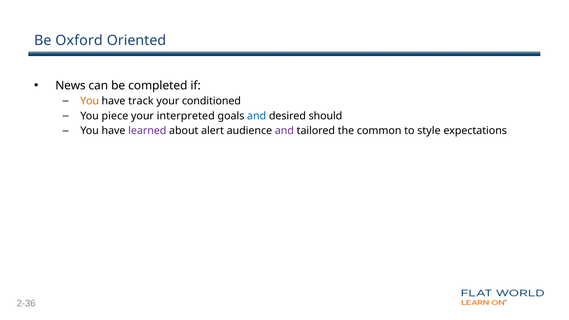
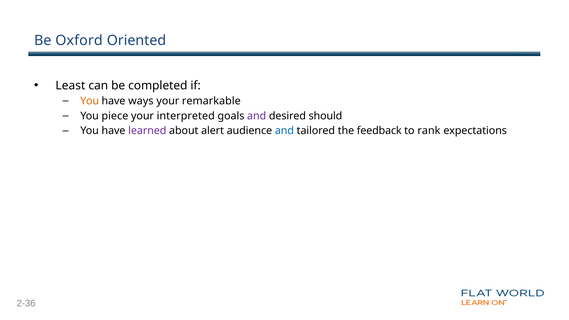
News: News -> Least (70, 86)
track: track -> ways (141, 101)
conditioned: conditioned -> remarkable (211, 101)
and colour: blue -> purple (257, 116)
and colour: purple -> blue (284, 131)
common: common -> feedback (379, 131)
style: style -> rank (429, 131)
